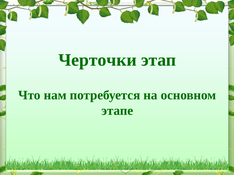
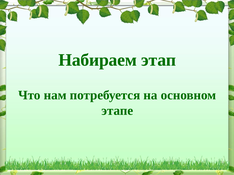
Черточки: Черточки -> Набираем (98, 60)
